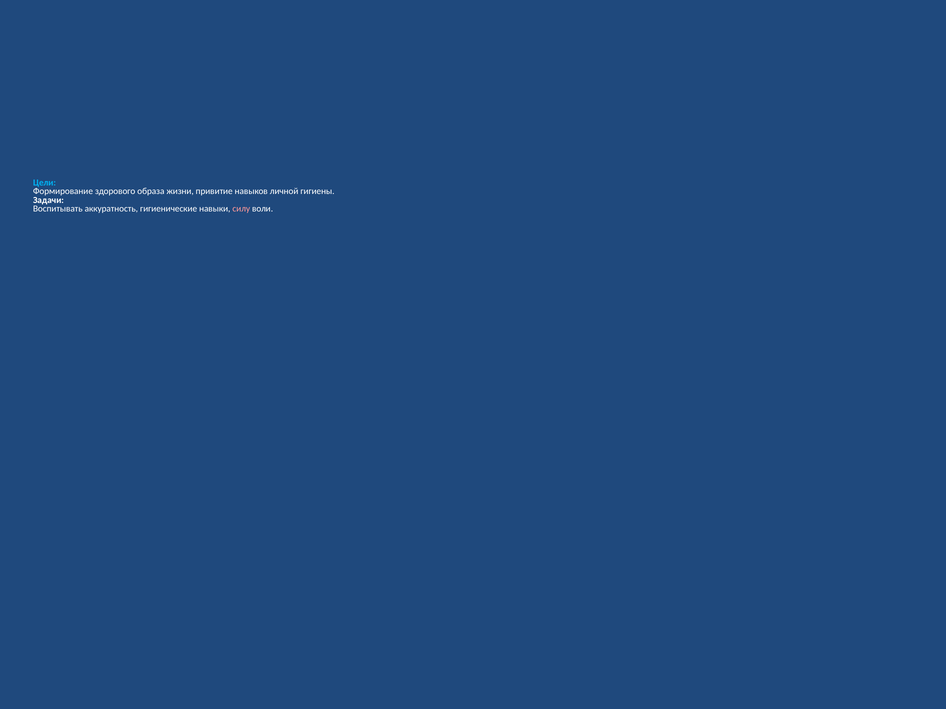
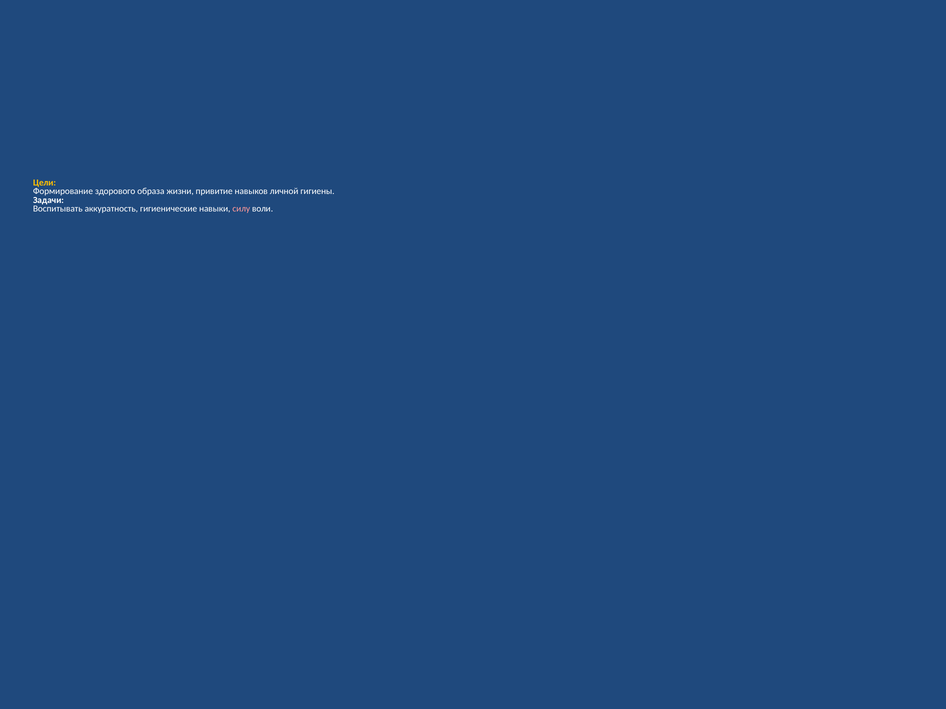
Цели colour: light blue -> yellow (45, 183)
